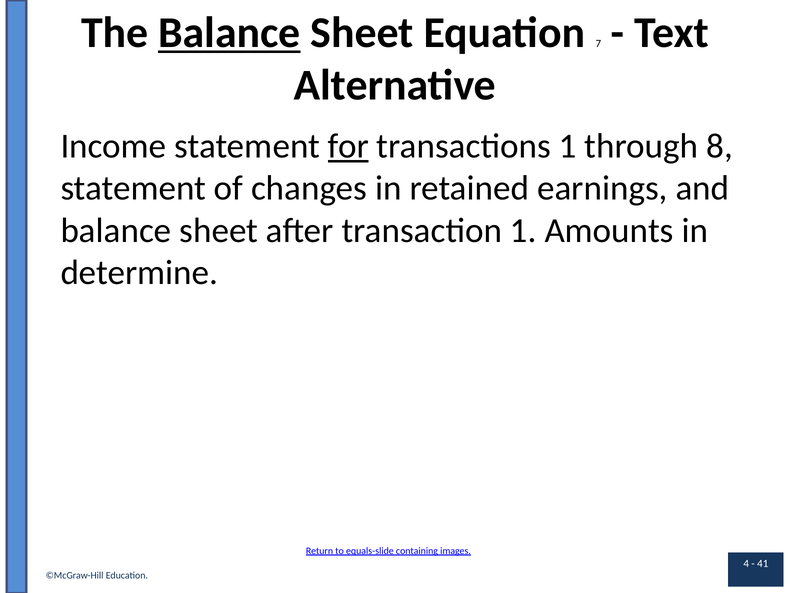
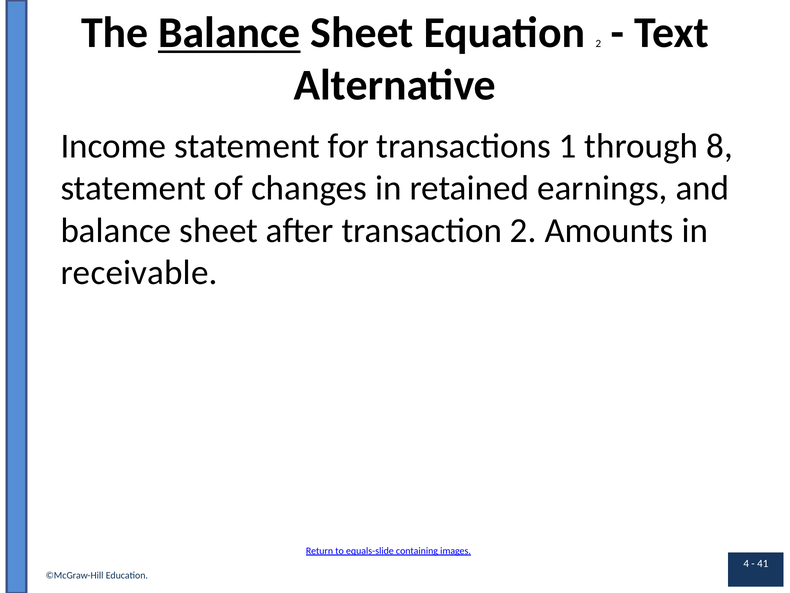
Equation 7: 7 -> 2 (598, 44)
for underline: present -> none (348, 146)
transaction 1: 1 -> 2 (523, 230)
determine: determine -> receivable (139, 272)
